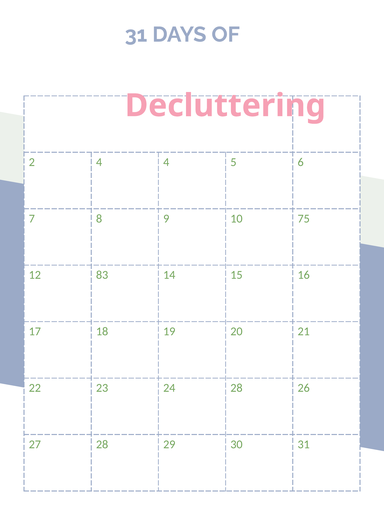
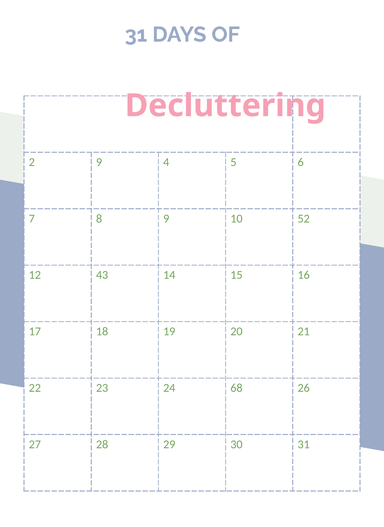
2 4: 4 -> 9 (99, 162)
75: 75 -> 52 (304, 219)
83: 83 -> 43 (102, 276)
24 28: 28 -> 68 (236, 389)
